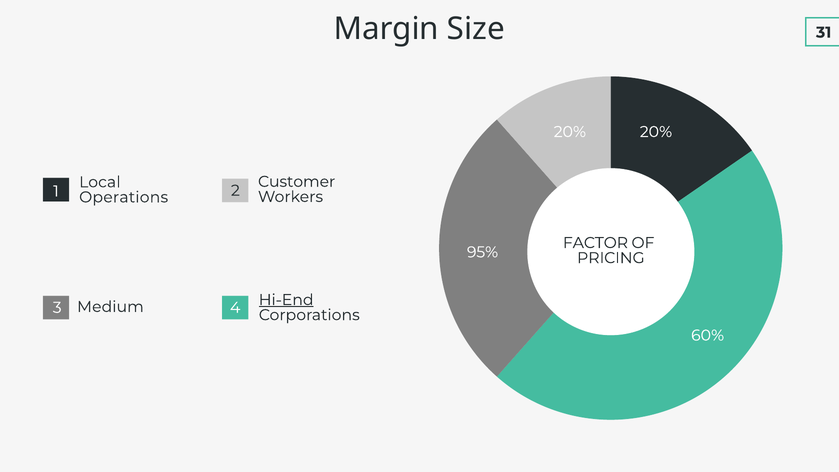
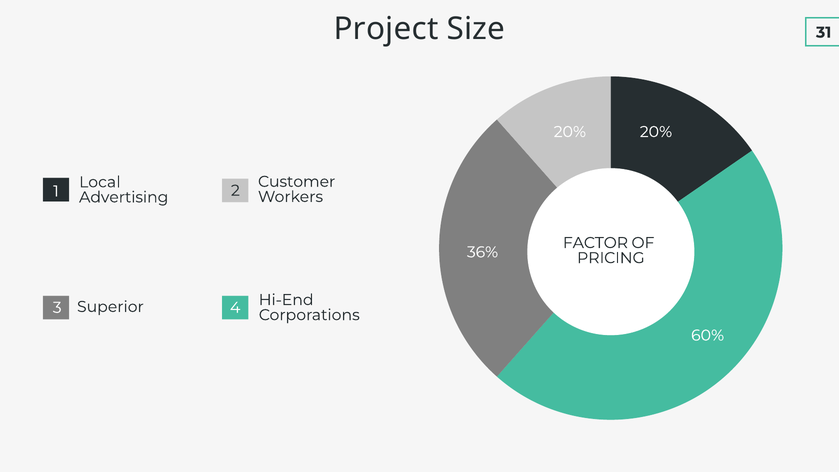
Margin: Margin -> Project (386, 29)
Operations: Operations -> Advertising (124, 197)
95%: 95% -> 36% (483, 252)
Hi-End underline: present -> none (286, 300)
Medium: Medium -> Superior (110, 307)
